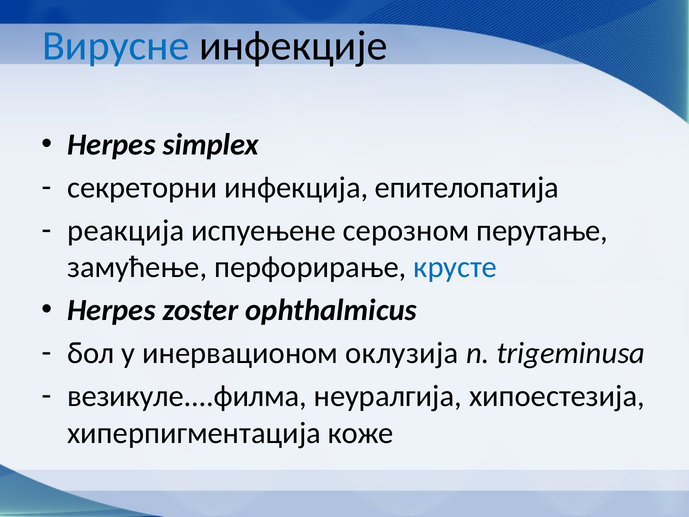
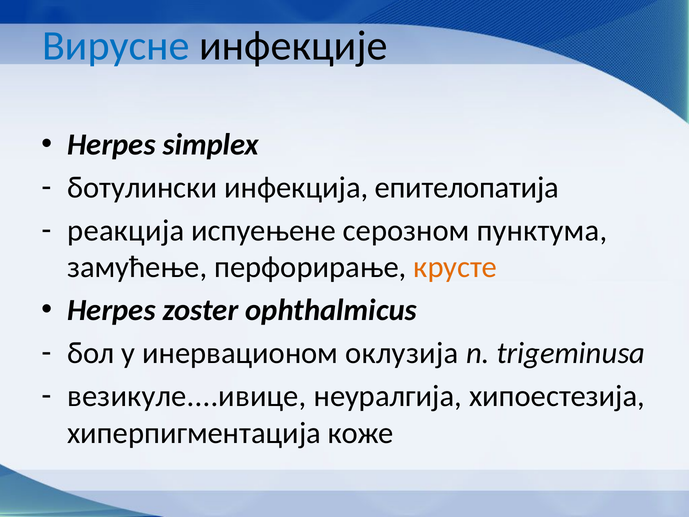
секреторни: секреторни -> ботулински (142, 187)
перутање: перутање -> пунктума (542, 230)
крусте colour: blue -> orange (455, 267)
везикуле....филма: везикуле....филма -> везикуле....ивице (187, 396)
